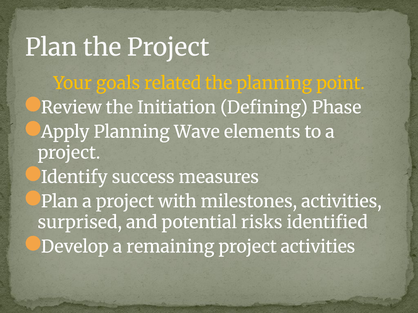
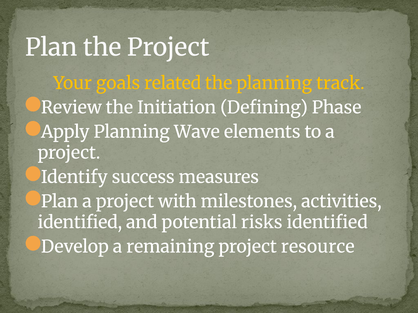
point: point -> track (340, 83)
surprised: surprised -> identified (80, 223)
project activities: activities -> resource (318, 247)
